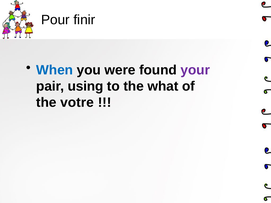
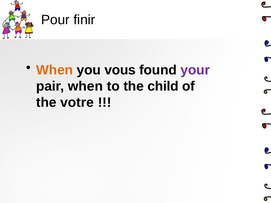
When colour: blue -> orange (55, 70)
were: were -> vous (120, 70)
pair using: using -> when (85, 86)
what: what -> child (163, 86)
